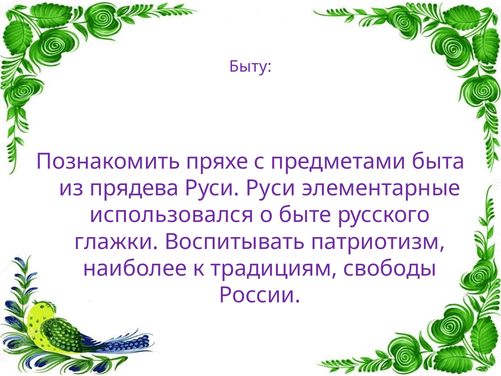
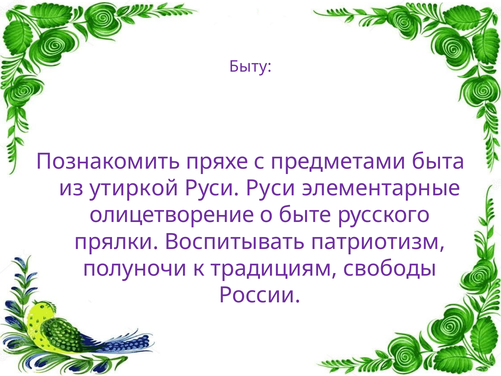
прядева: прядева -> утиркой (134, 188)
использовался: использовался -> олицетворение (172, 215)
глажки: глажки -> прялки (116, 242)
наиболее: наиболее -> полуночи (135, 268)
